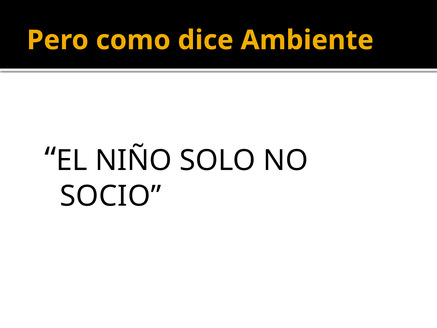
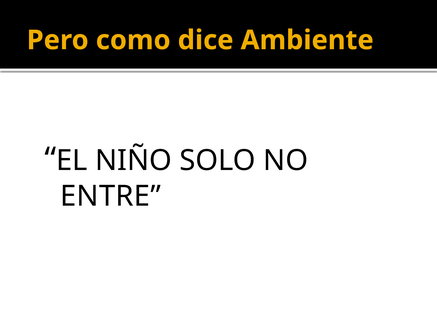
SOCIO: SOCIO -> ENTRE (110, 196)
